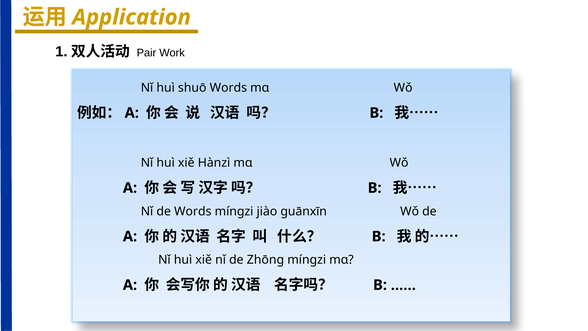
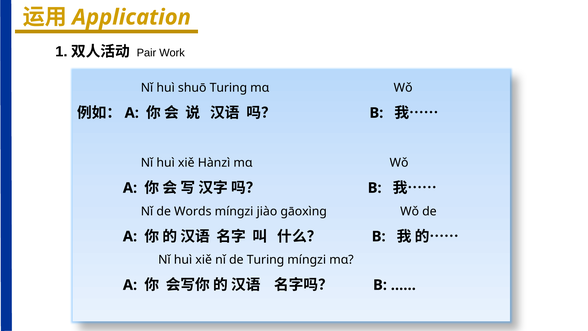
shuō Words: Words -> Turing (228, 88)
ɡuānxīn: ɡuānxīn -> ɡāoxìnɡ (304, 211)
de Zhōng: Zhōng -> Turing (266, 260)
